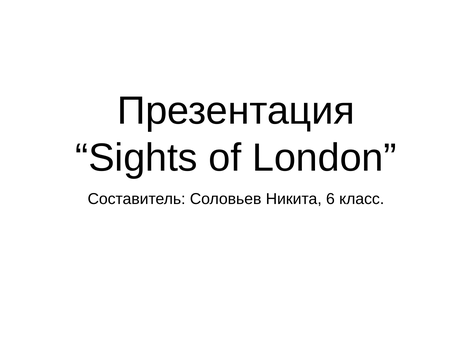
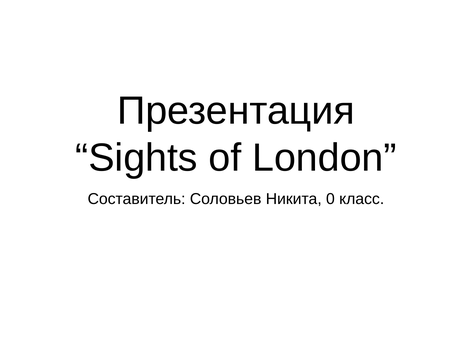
6: 6 -> 0 (330, 199)
